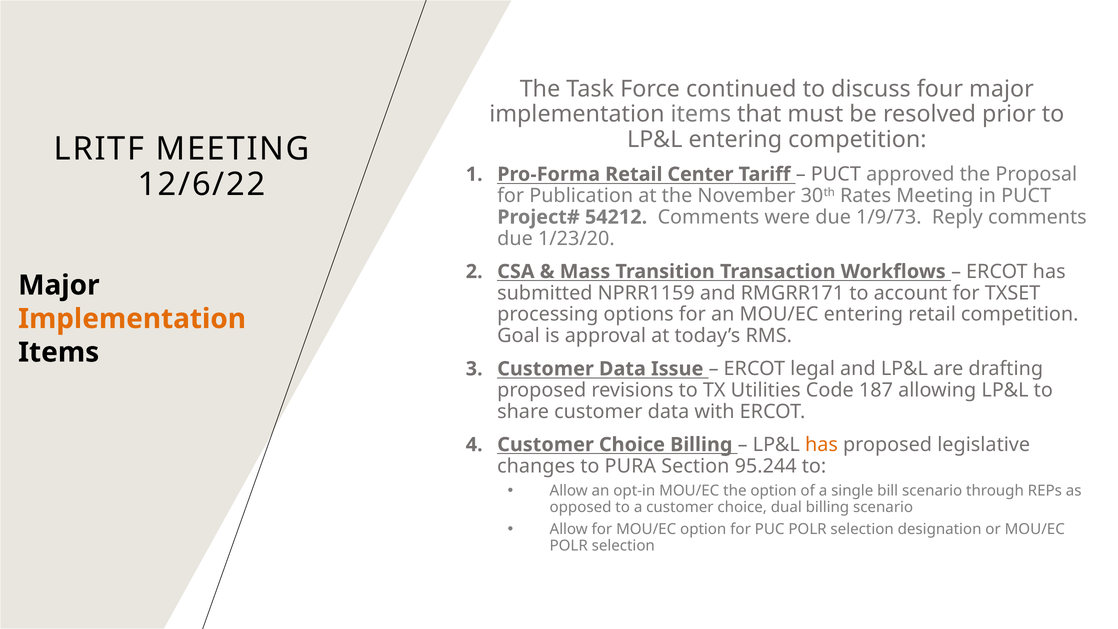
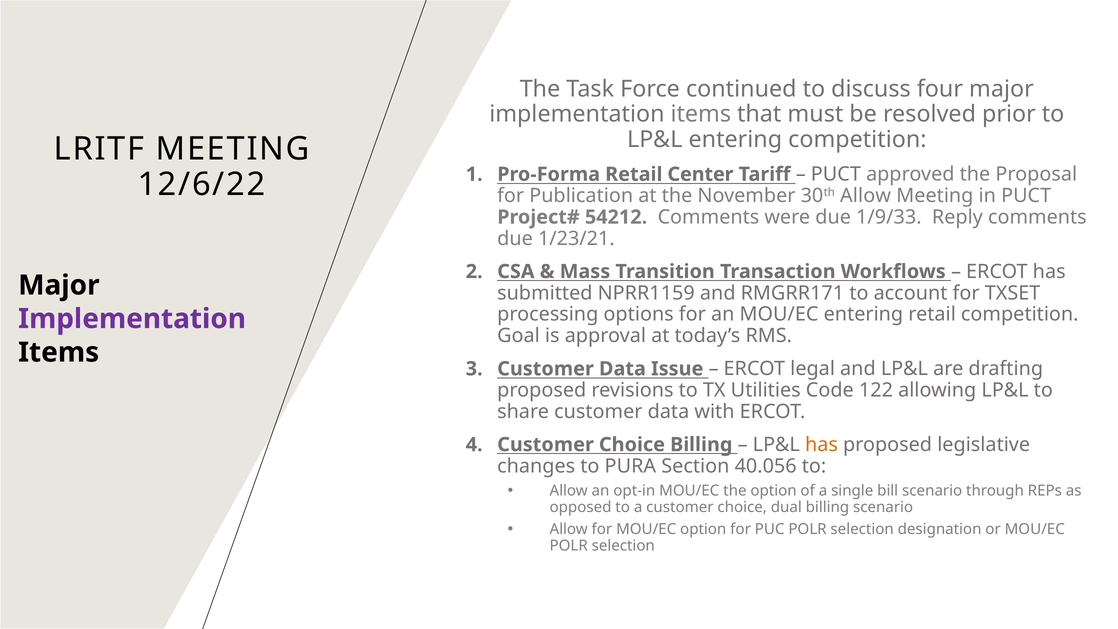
30th Rates: Rates -> Allow (866, 196)
1/9/73: 1/9/73 -> 1/9/33 (889, 217)
1/23/20: 1/23/20 -> 1/23/21 (576, 238)
Implementation colour: orange -> purple (132, 319)
187: 187 -> 122 (876, 390)
95.244: 95.244 -> 40.056 (766, 466)
